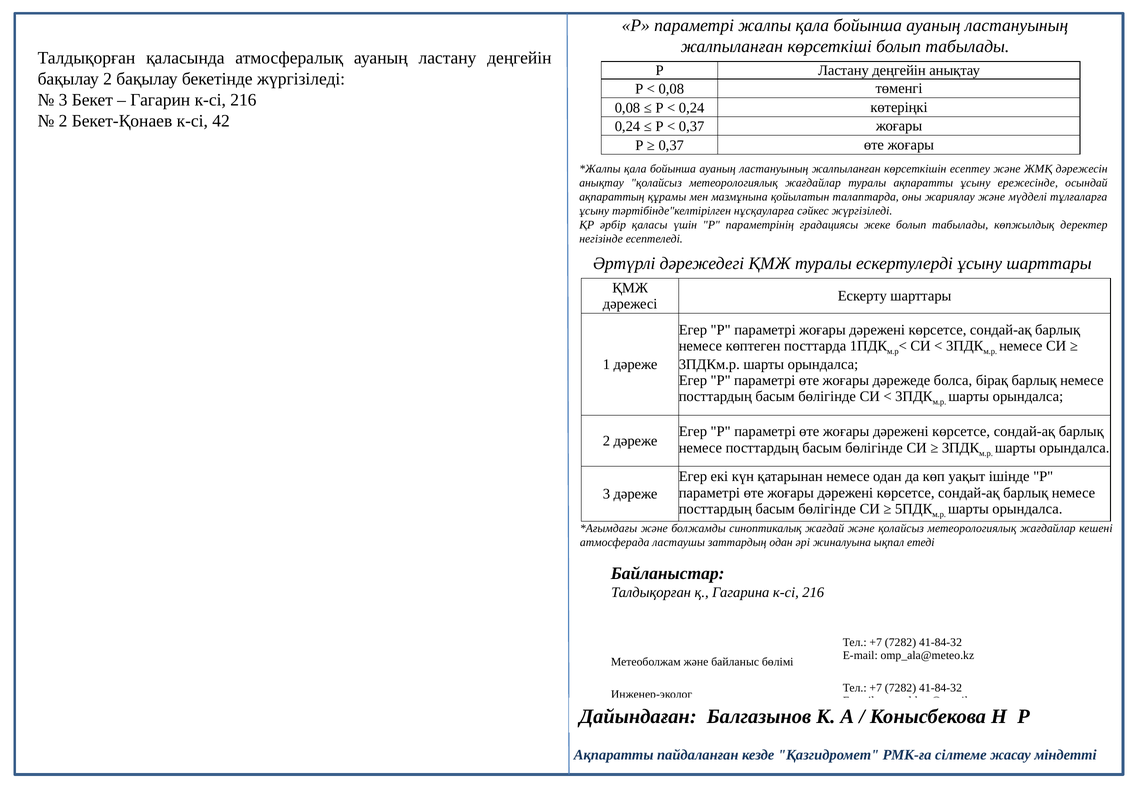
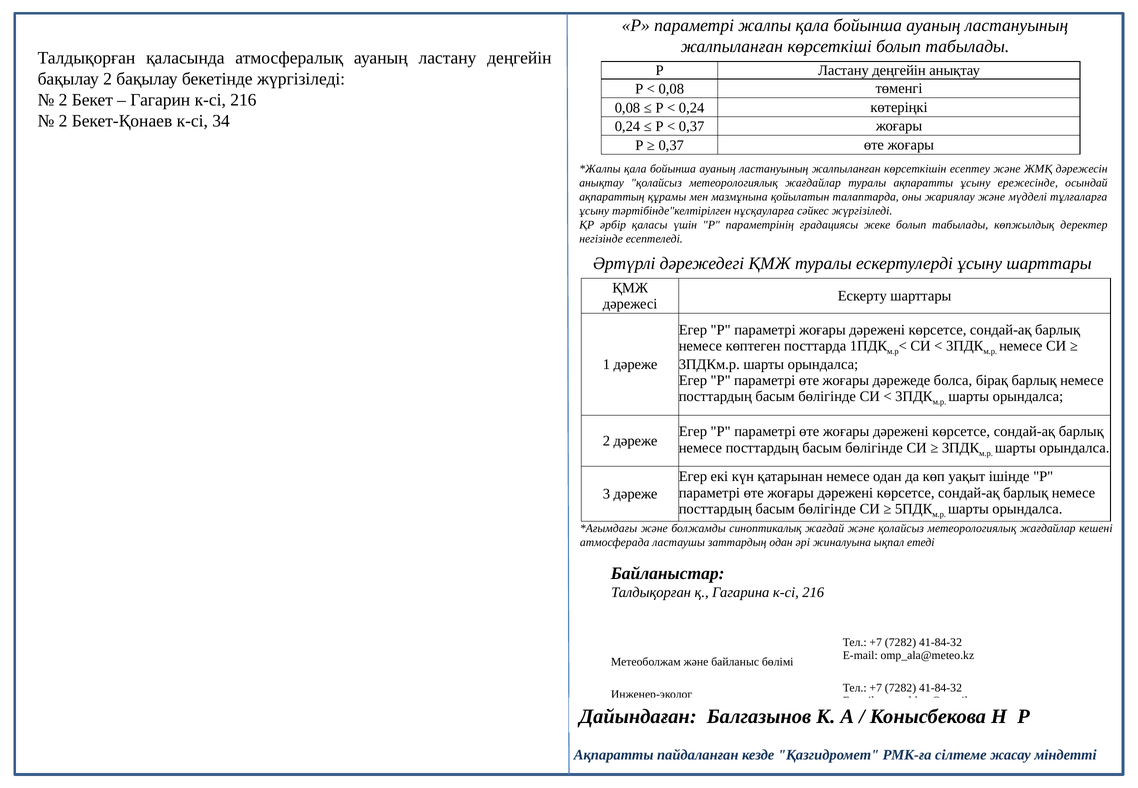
3: 3 -> 2 (63, 100)
42: 42 -> 34 (221, 121)
